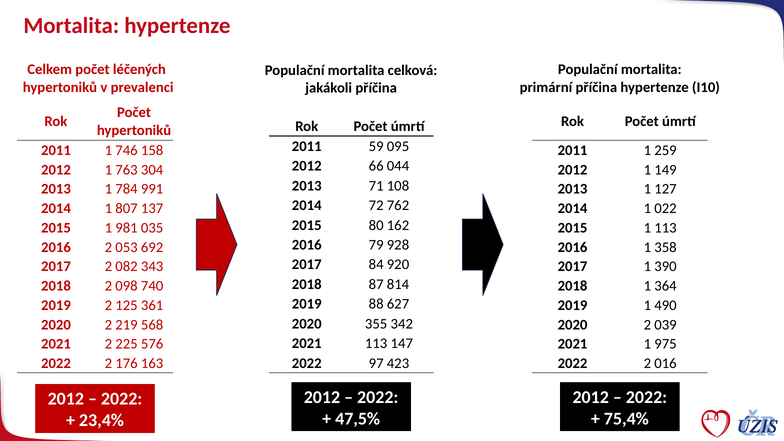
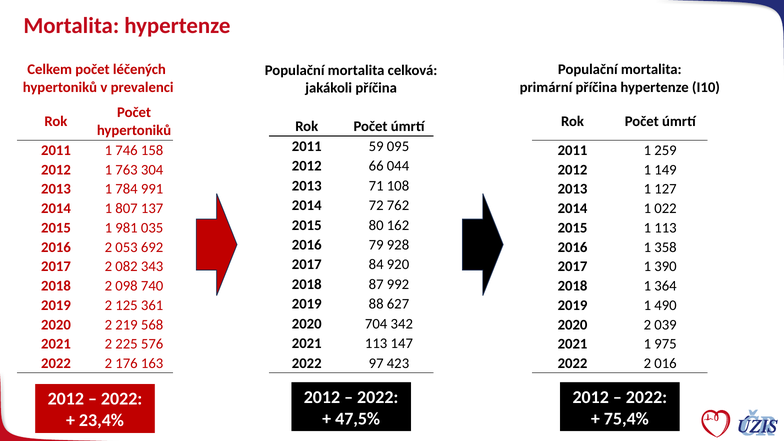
814: 814 -> 992 (398, 284)
355: 355 -> 704 (376, 324)
